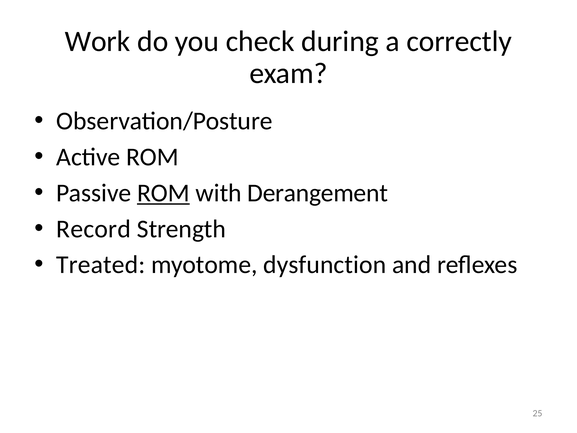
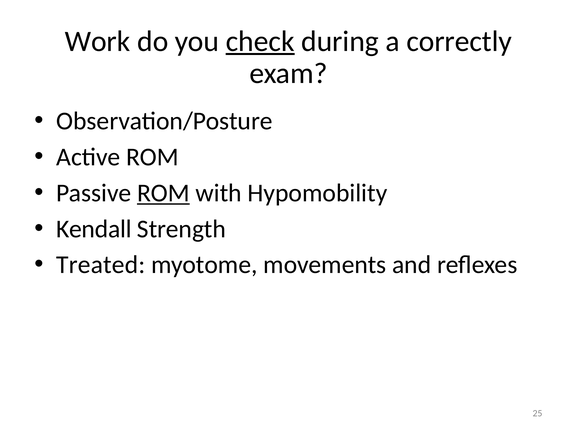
check underline: none -> present (260, 41)
Derangement: Derangement -> Hypomobility (317, 193)
Record: Record -> Kendall (94, 229)
dysfunction: dysfunction -> movements (325, 265)
